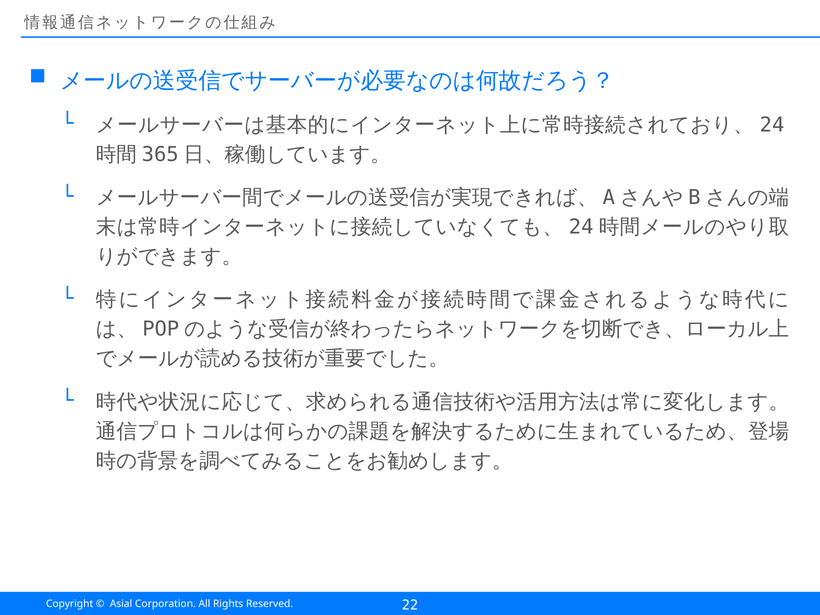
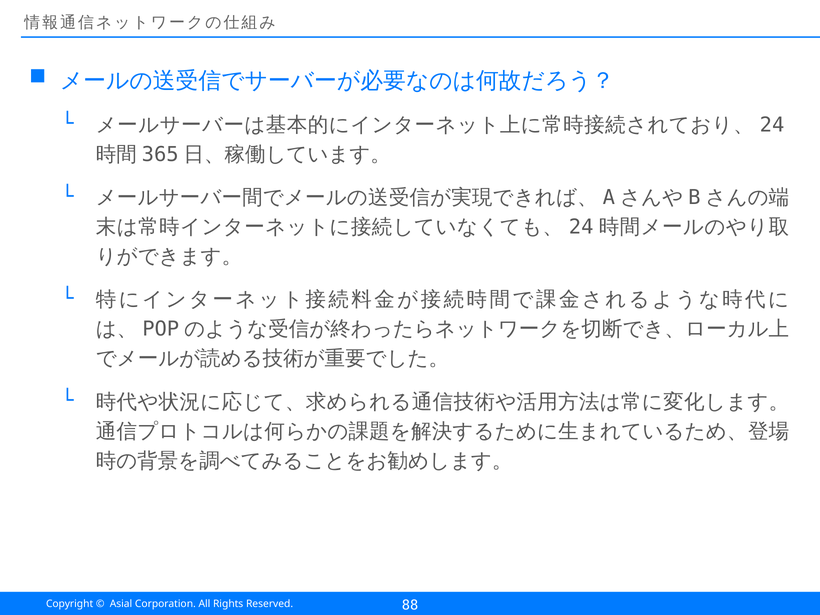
22: 22 -> 88 (410, 605)
